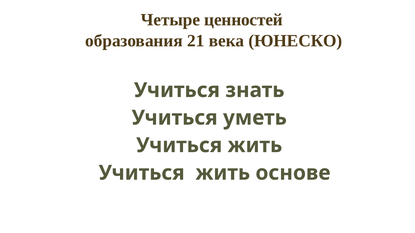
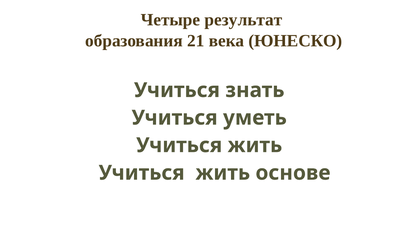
ценностей: ценностей -> результат (243, 20)
